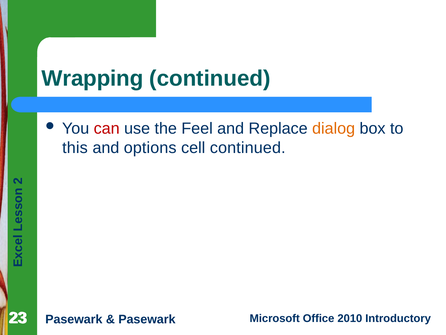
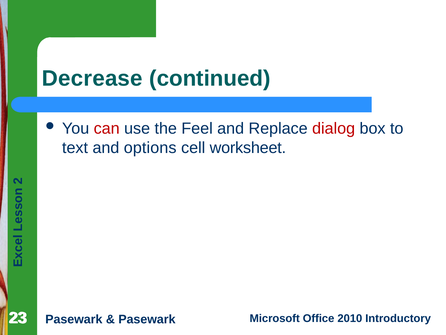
Wrapping: Wrapping -> Decrease (92, 78)
dialog colour: orange -> red (334, 128)
this: this -> text (75, 148)
cell continued: continued -> worksheet (248, 148)
